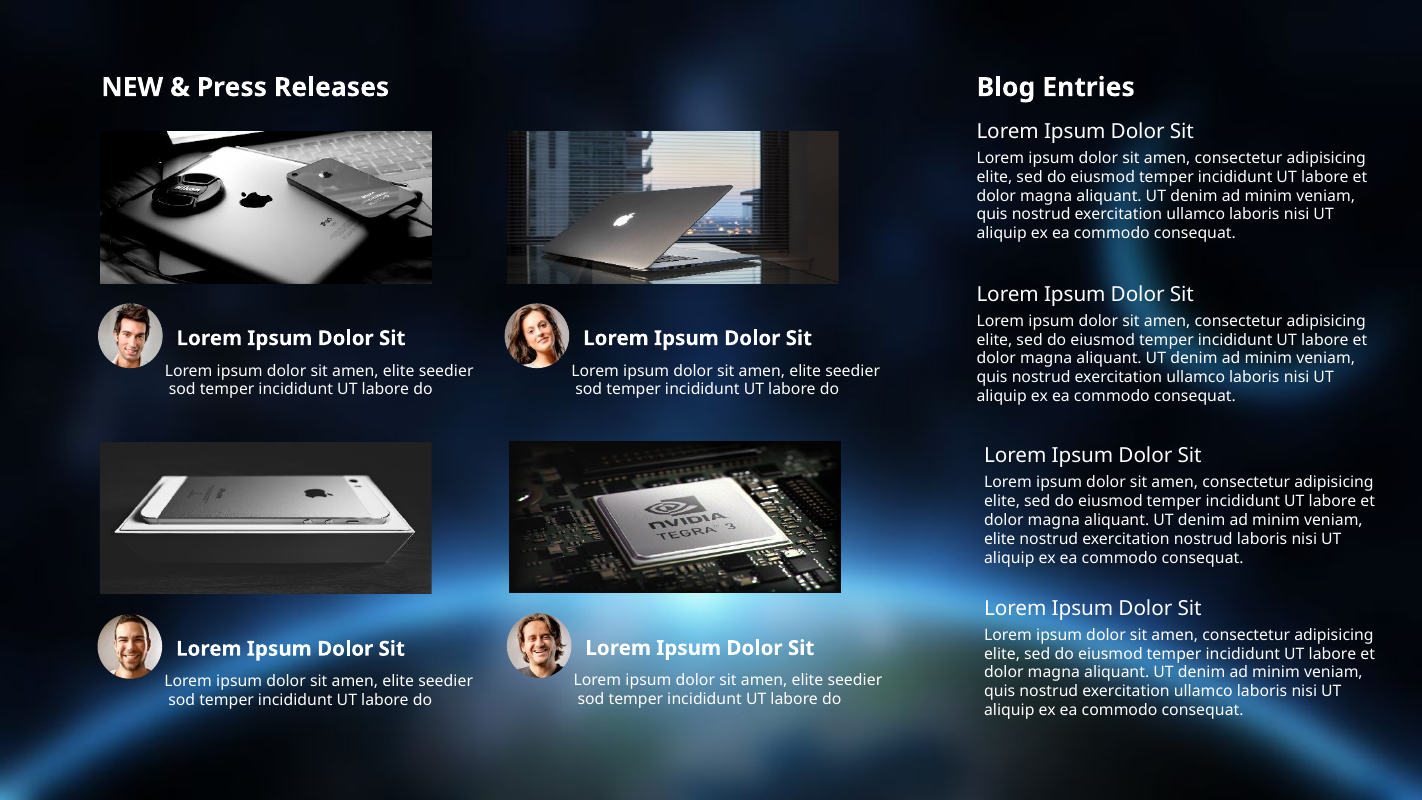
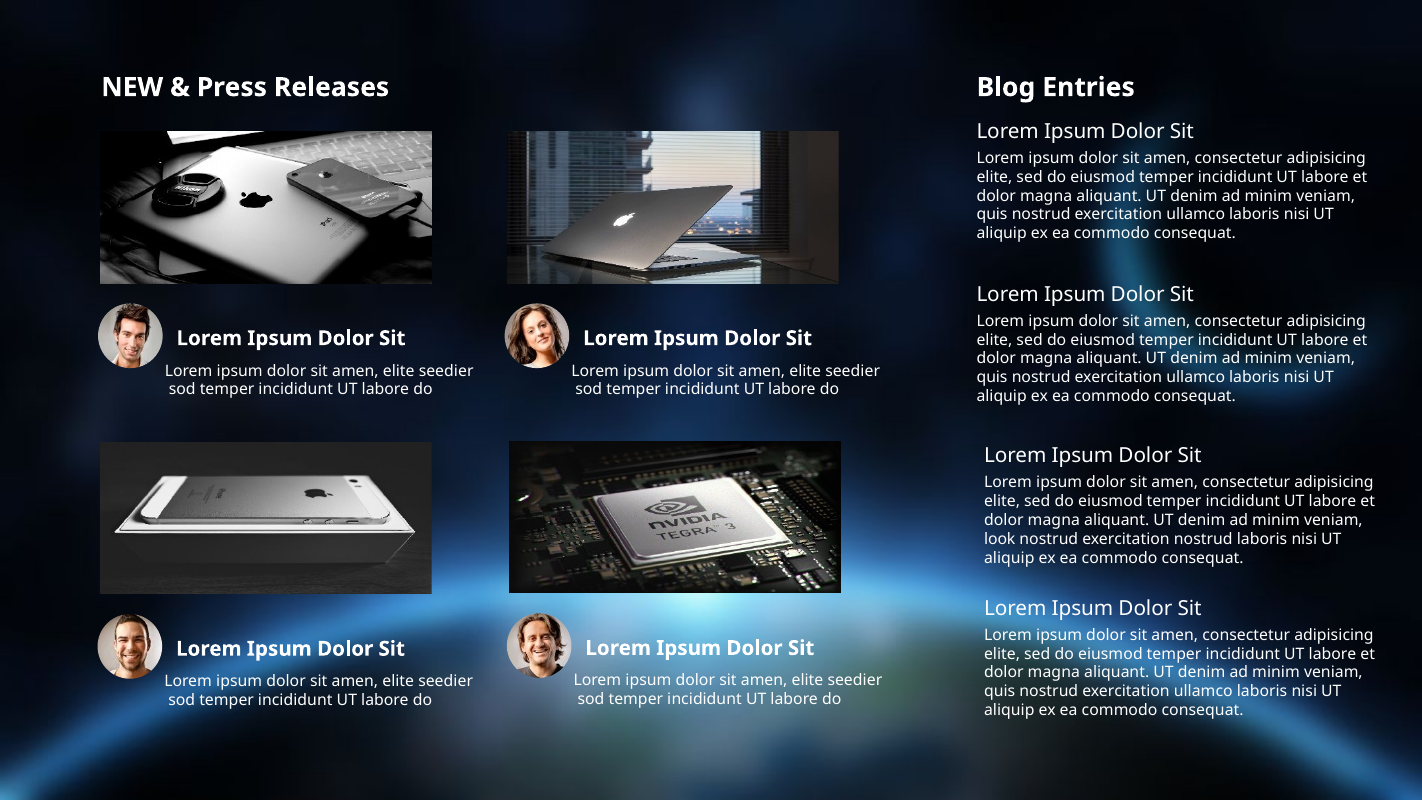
elite: elite -> look (1000, 539)
